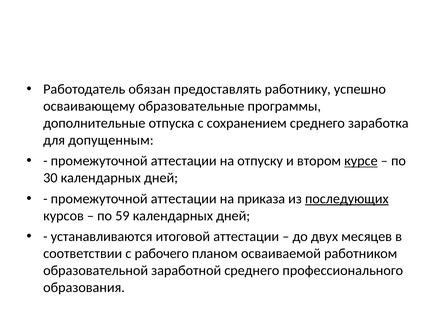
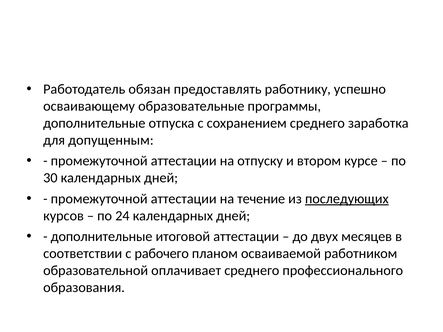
курсе underline: present -> none (361, 161)
приказа: приказа -> течение (261, 199)
59: 59 -> 24 (122, 216)
устанавливаются: устанавливаются -> дополнительные (102, 237)
заработной: заработной -> оплачивает (186, 271)
